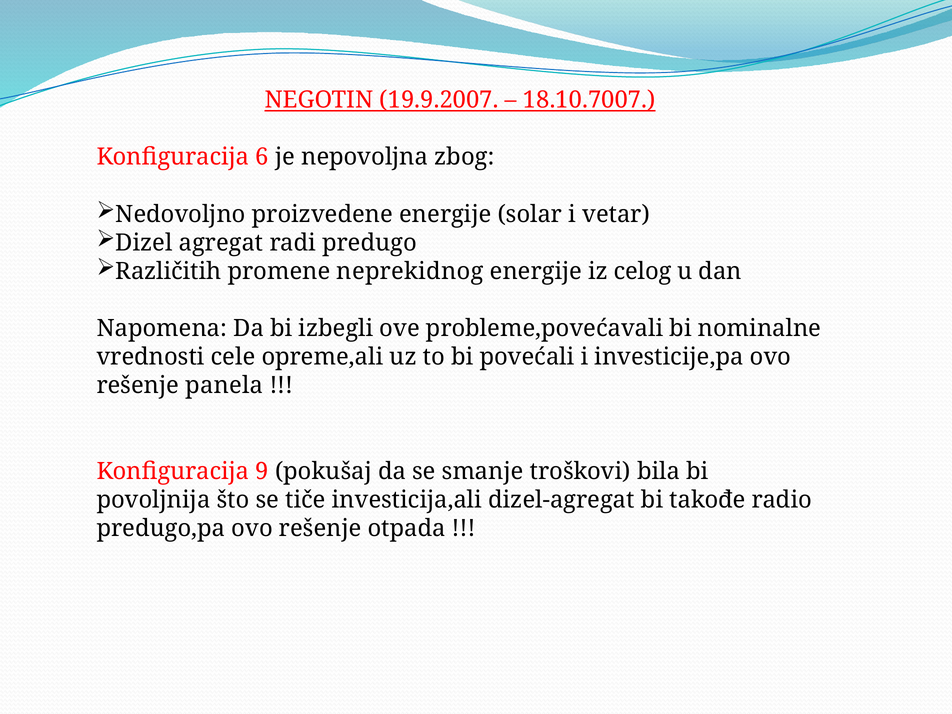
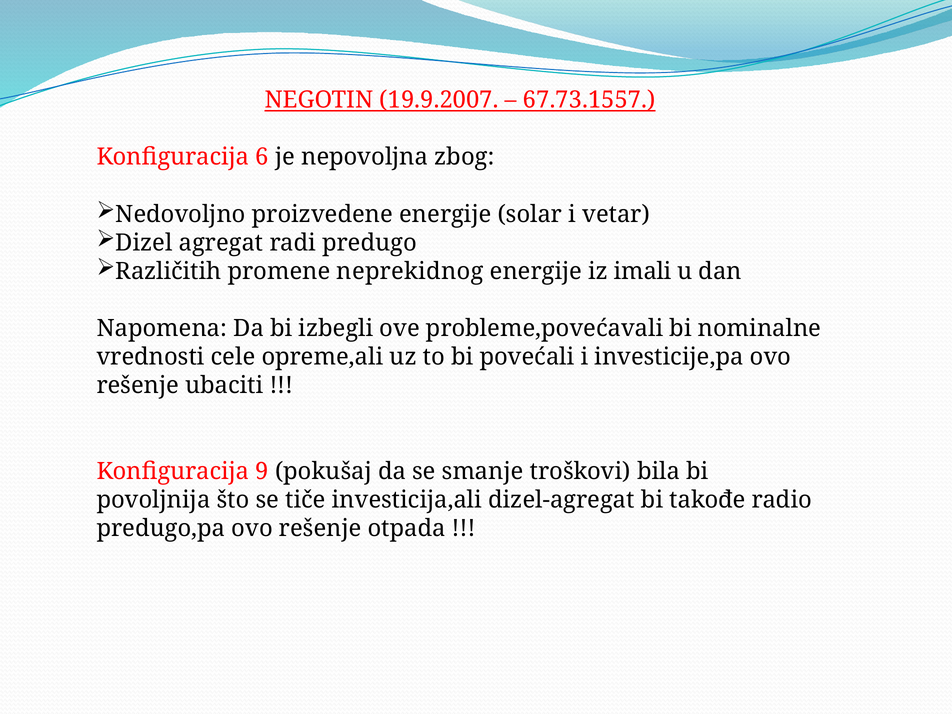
18.10.7007: 18.10.7007 -> 67.73.1557 (589, 100)
celog: celog -> imali (643, 271)
panela: panela -> ubaciti (224, 386)
